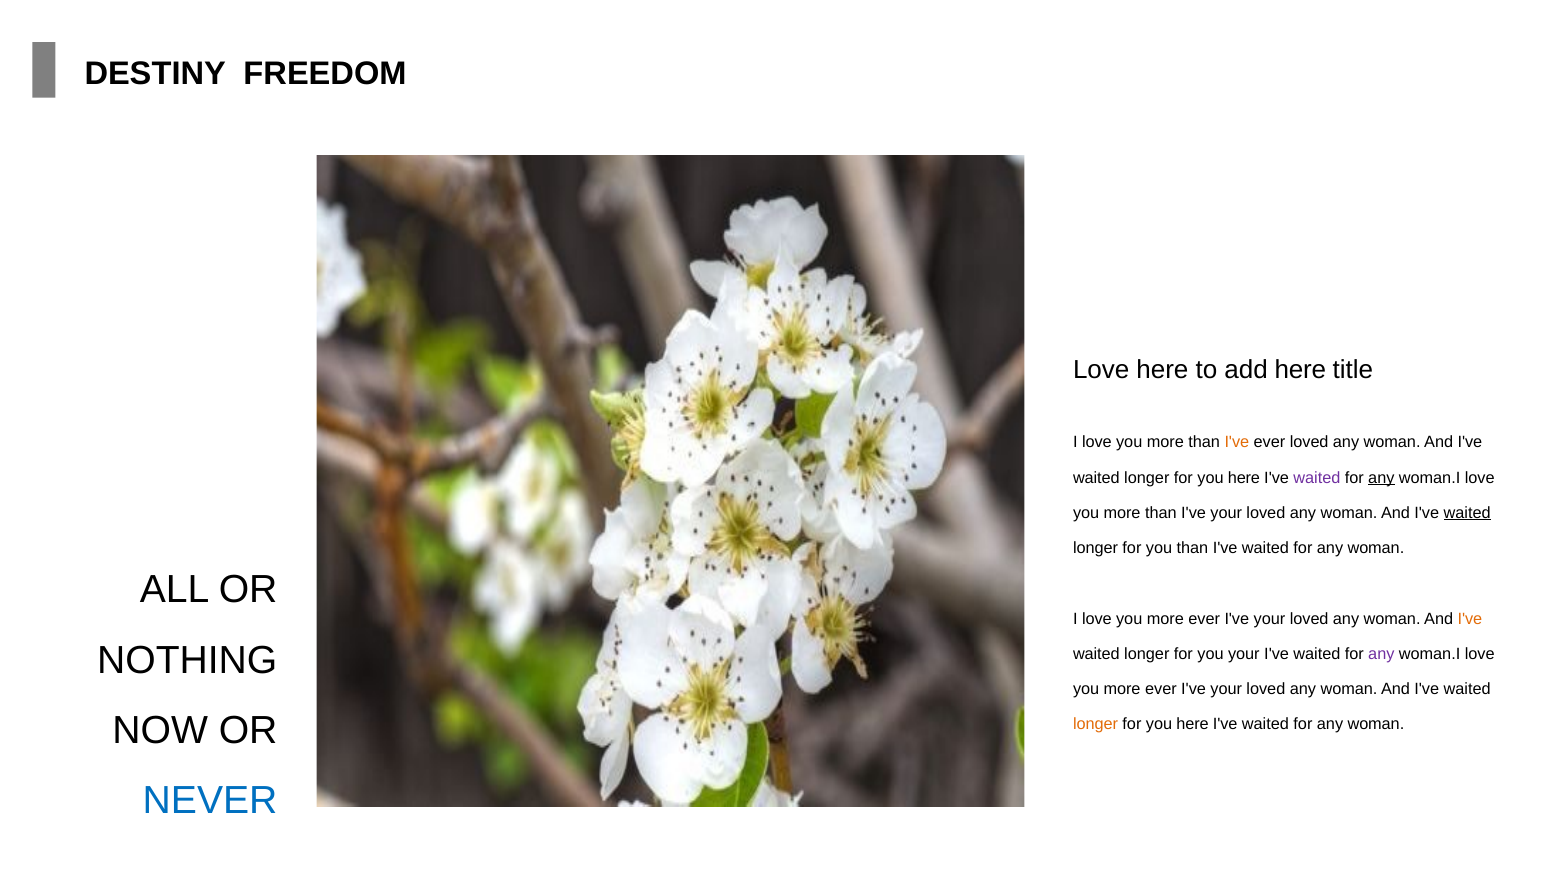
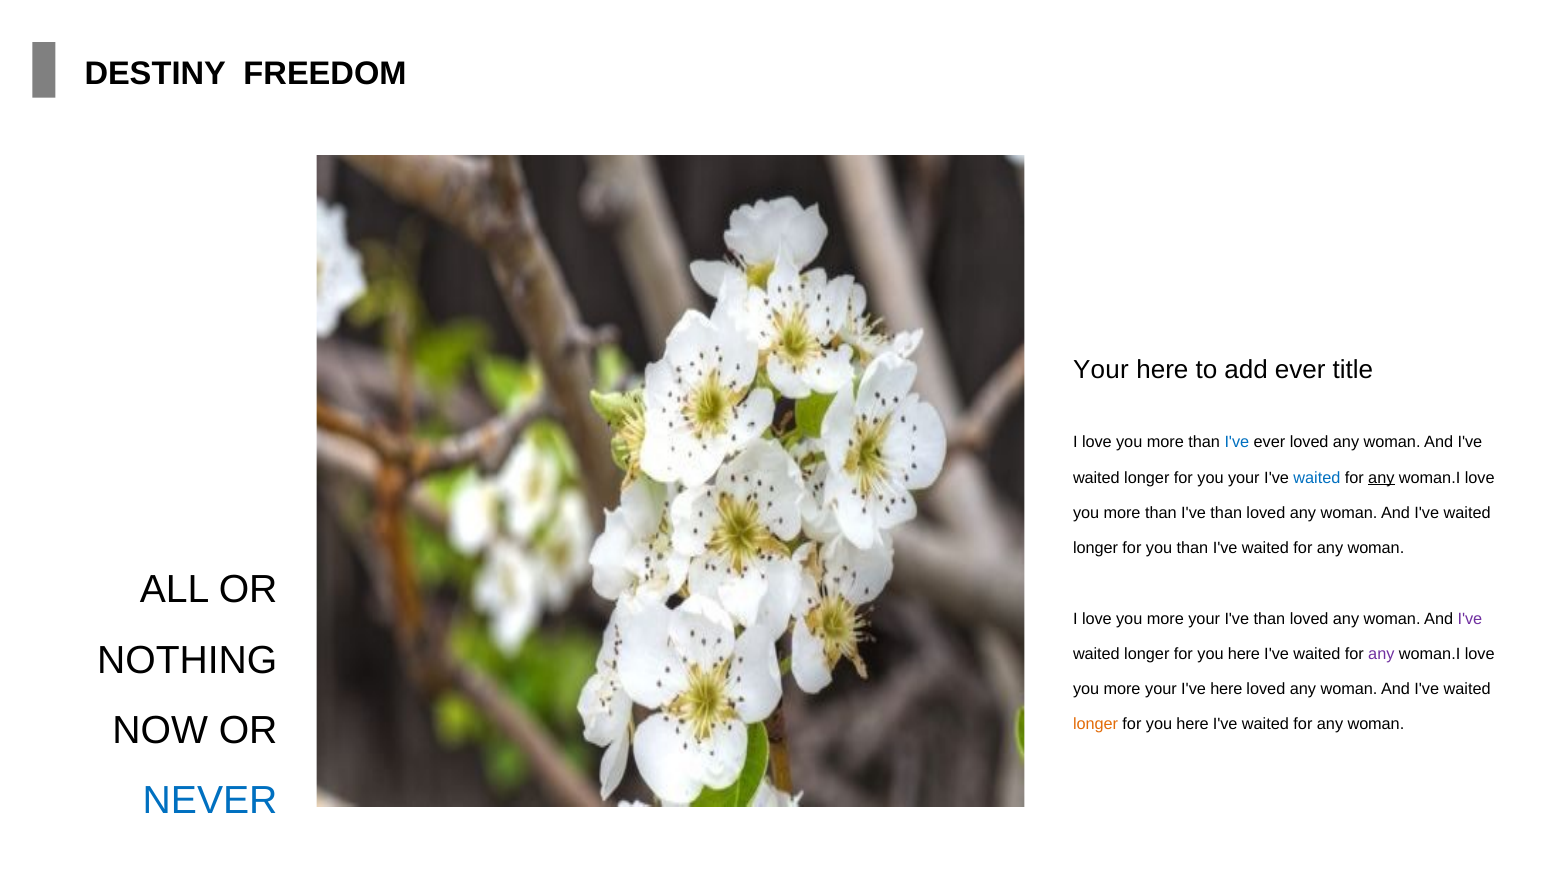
Love: Love -> Your (1101, 370)
add here: here -> ever (1300, 370)
I've colour: orange -> blue (1237, 442)
here: here -> your (1244, 478)
waited colour: purple -> blue (1317, 478)
than I've your: your -> than (1226, 513)
waited underline: present -> none (1467, 513)
ever: ever -> your (1204, 619)
your: your -> than (1269, 619)
I've colour: orange -> purple (1470, 619)
your: your -> here (1244, 654)
ever: ever -> your (1161, 689)
your: your -> here (1226, 689)
